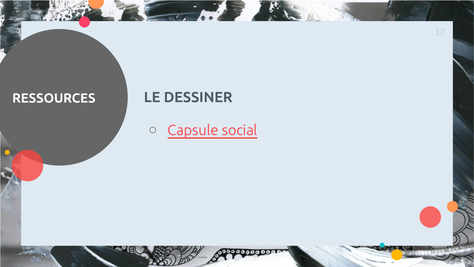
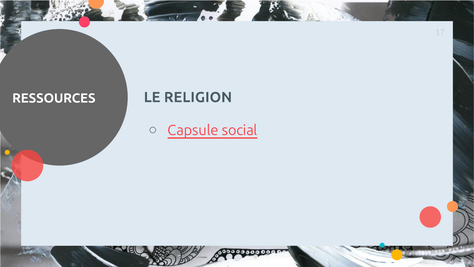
DESSINER: DESSINER -> RELIGION (198, 97)
